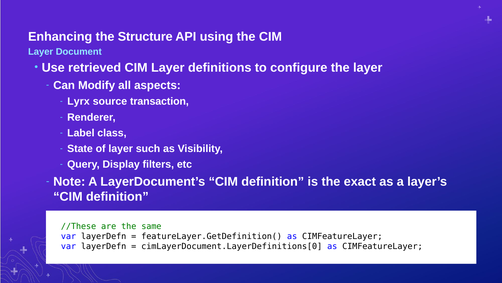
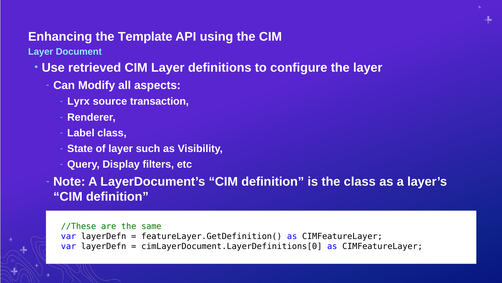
Structure: Structure -> Template (145, 37)
the exact: exact -> class (360, 181)
